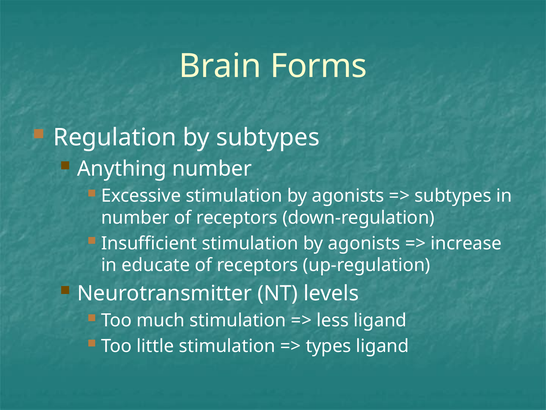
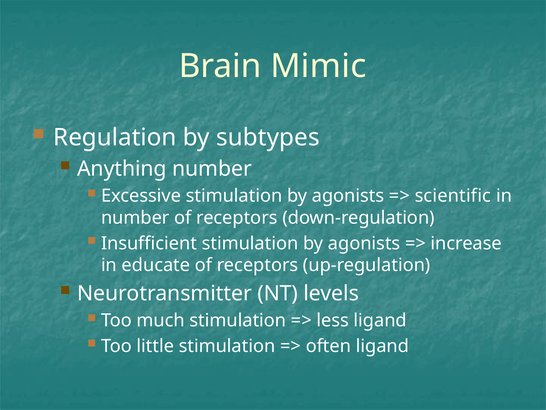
Forms: Forms -> Mimic (318, 66)
subtypes: subtypes -> scientific (453, 196)
types: types -> often (328, 346)
